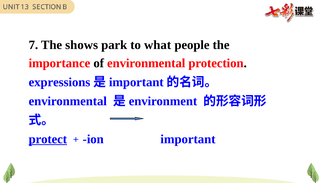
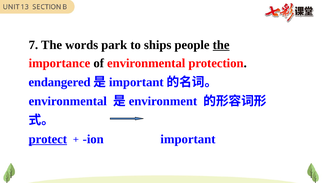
shows: shows -> words (82, 45)
what: what -> ships (158, 45)
the underline: none -> present (221, 45)
expressions: expressions -> endangered (60, 82)
